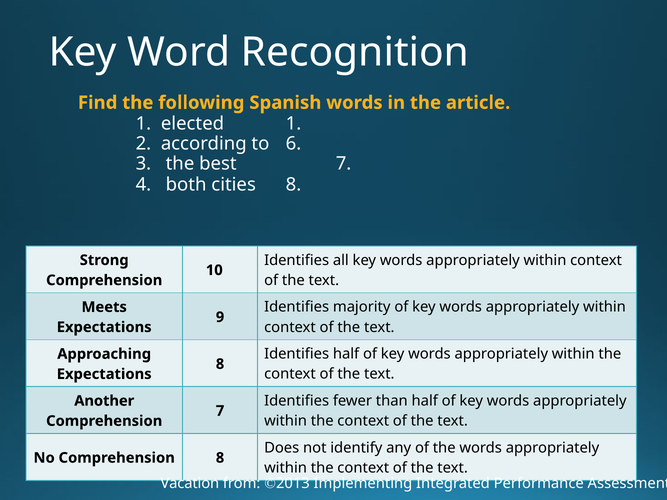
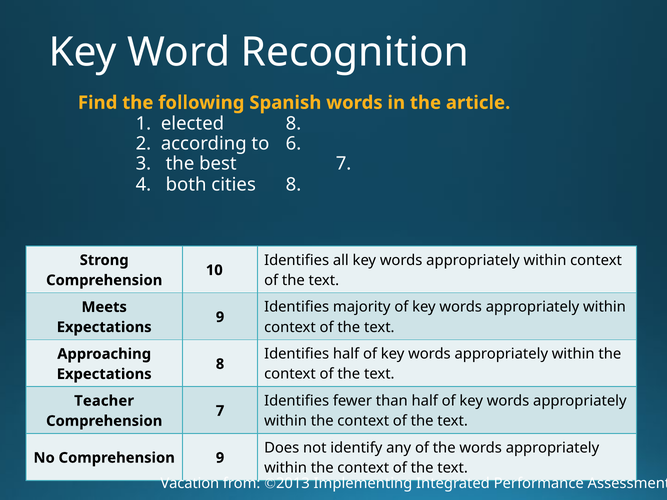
elected 1: 1 -> 8 (294, 124)
Another: Another -> Teacher (104, 401)
Comprehension 8: 8 -> 9 (220, 458)
